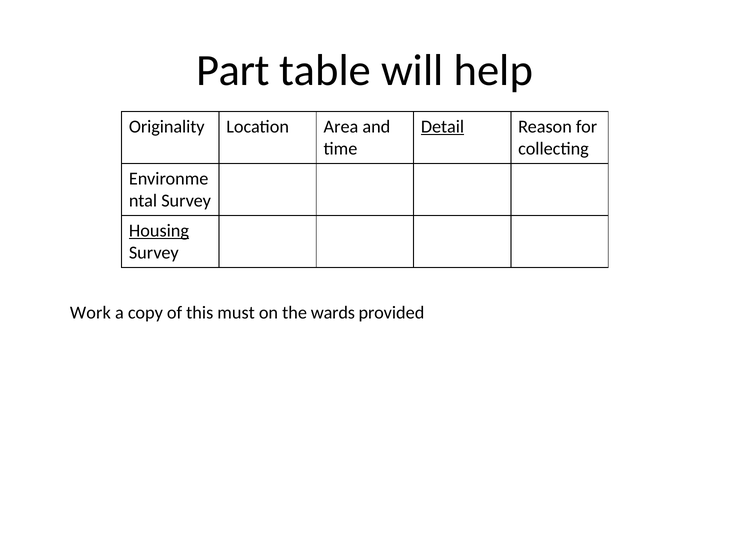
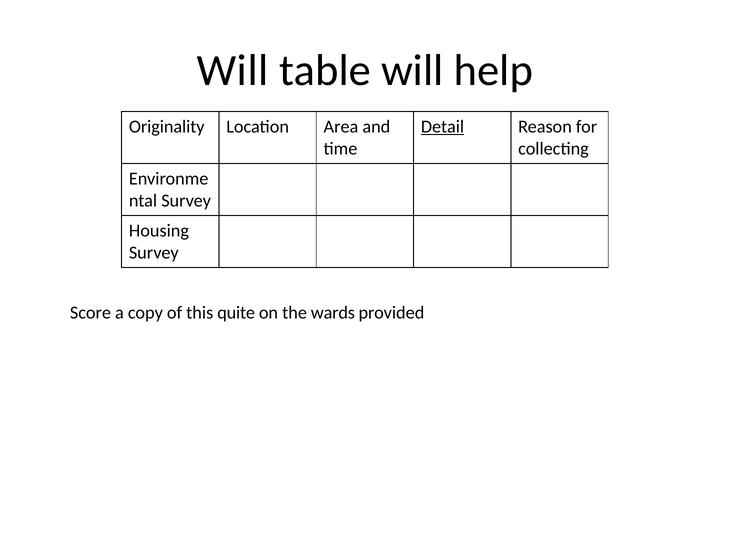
Part: Part -> Will (233, 71)
Housing underline: present -> none (159, 230)
Work: Work -> Score (90, 312)
must: must -> quite (236, 312)
